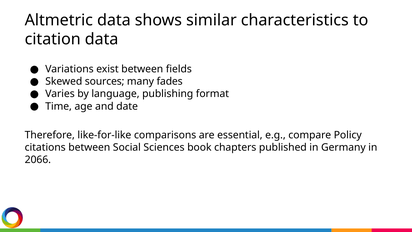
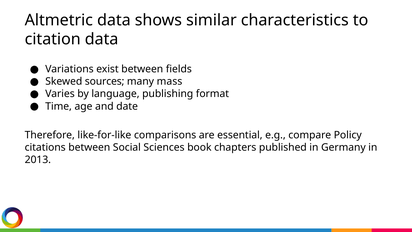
fades: fades -> mass (170, 81)
2066: 2066 -> 2013 (38, 160)
